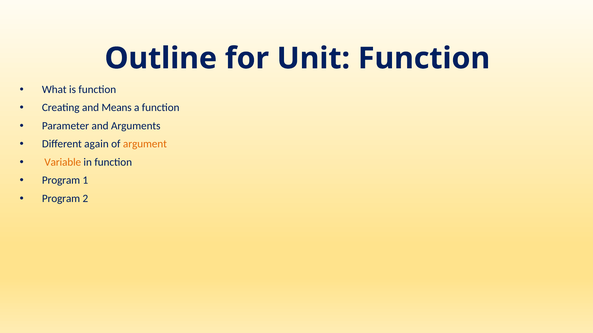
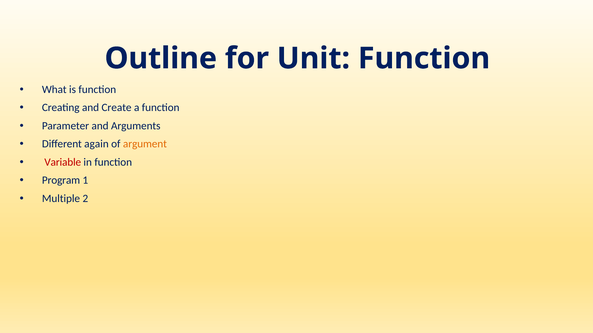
Means: Means -> Create (117, 108)
Variable colour: orange -> red (63, 162)
Program: Program -> Multiple (61, 199)
